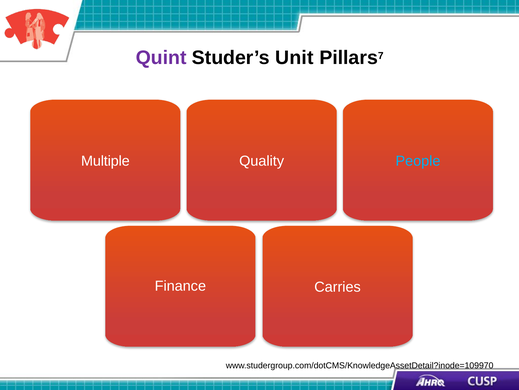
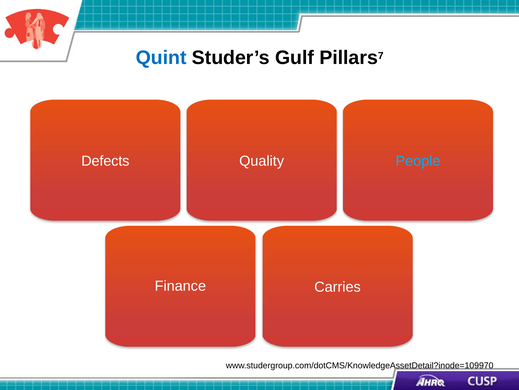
Quint colour: purple -> blue (161, 58)
Unit: Unit -> Gulf (295, 58)
Multiple: Multiple -> Defects (105, 161)
